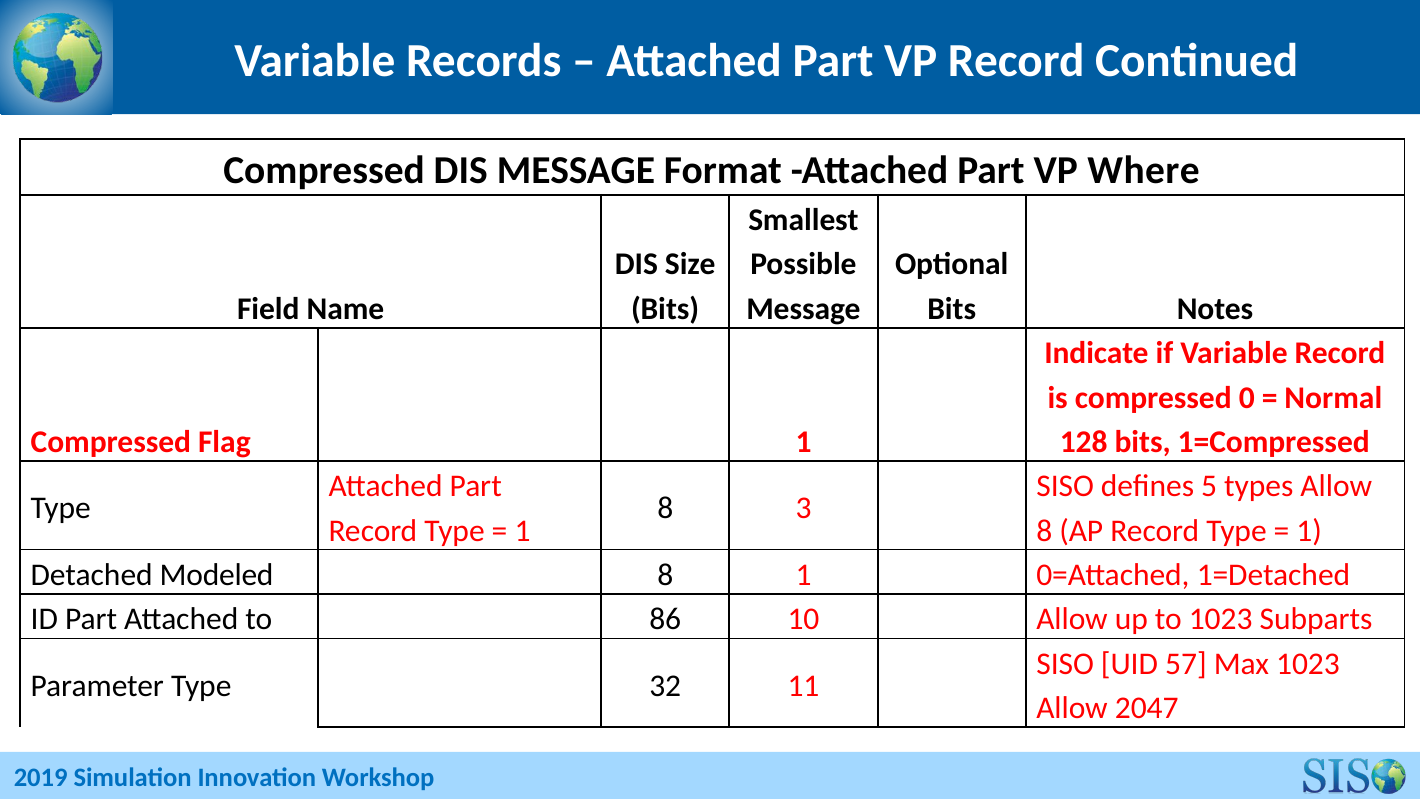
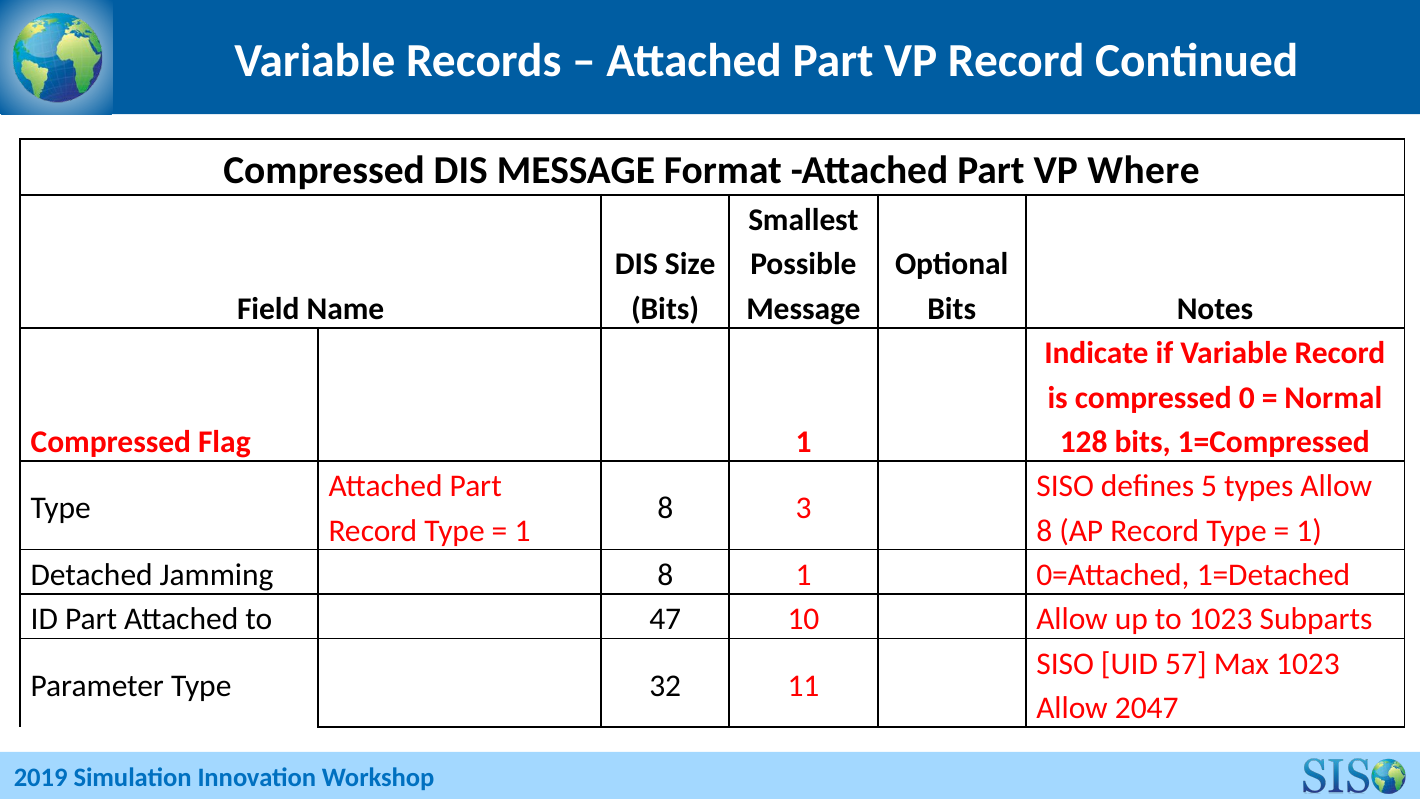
Modeled: Modeled -> Jamming (217, 575)
86: 86 -> 47 (665, 619)
